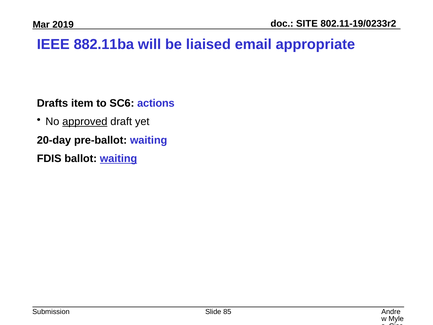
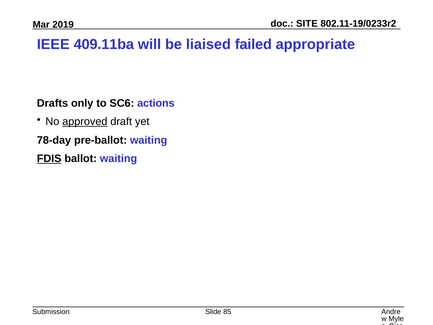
882.11ba: 882.11ba -> 409.11ba (104, 44)
email: email -> failed (253, 44)
item: item -> only (82, 103)
20-day: 20-day -> 78-day (54, 140)
FDIS underline: none -> present (49, 158)
waiting underline: present -> none (119, 158)
